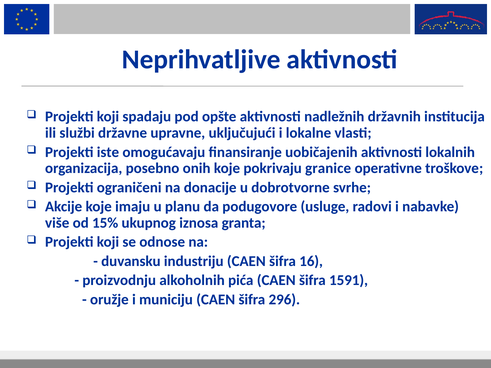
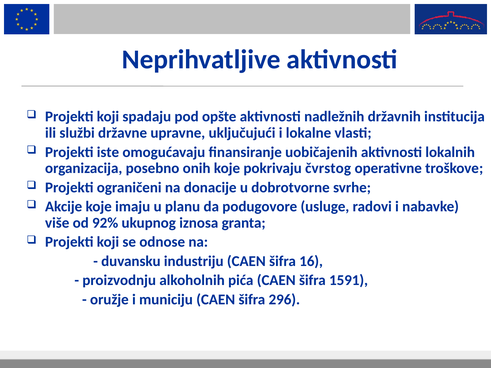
granice: granice -> čvrstog (328, 168)
15%: 15% -> 92% (105, 223)
